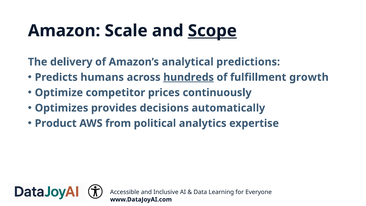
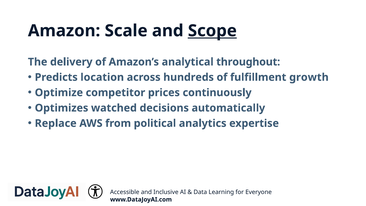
predictions: predictions -> throughout (248, 62)
humans: humans -> location (102, 77)
hundreds underline: present -> none (189, 77)
provides: provides -> watched (114, 108)
Product: Product -> Replace (56, 123)
